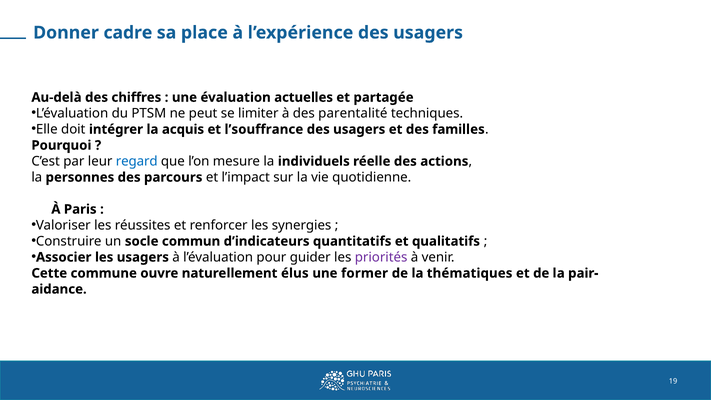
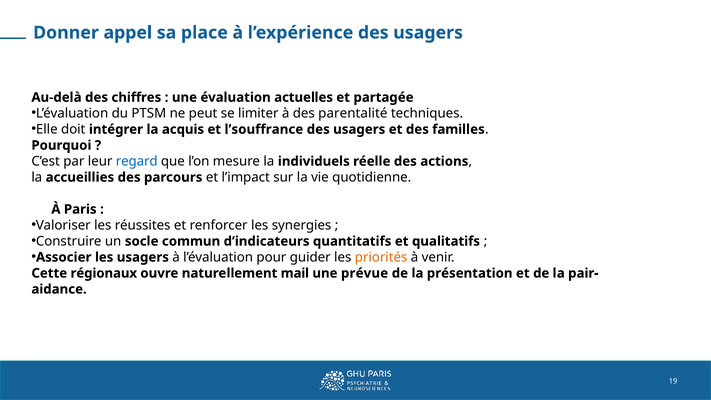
cadre: cadre -> appel (128, 33)
personnes: personnes -> accueillies (80, 177)
priorités colour: purple -> orange (381, 257)
commune: commune -> régionaux (104, 273)
élus: élus -> mail (295, 273)
former: former -> prévue (365, 273)
thématiques: thématiques -> présentation (470, 273)
